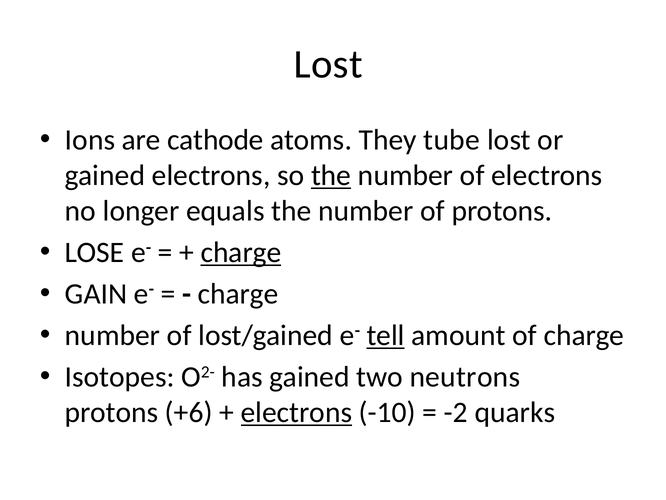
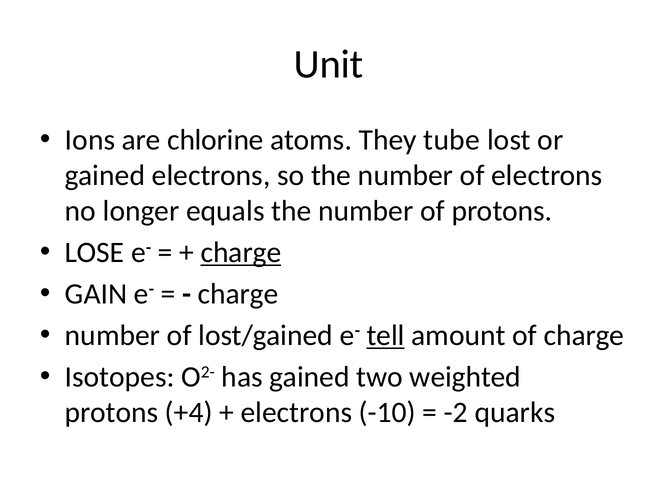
Lost: Lost -> Unit (329, 64)
cathode: cathode -> chlorine (215, 140)
the underline: present -> none (331, 175)
neutrons: neutrons -> weighted (465, 377)
+6: +6 -> +4 (189, 412)
electrons underline: present -> none (296, 412)
